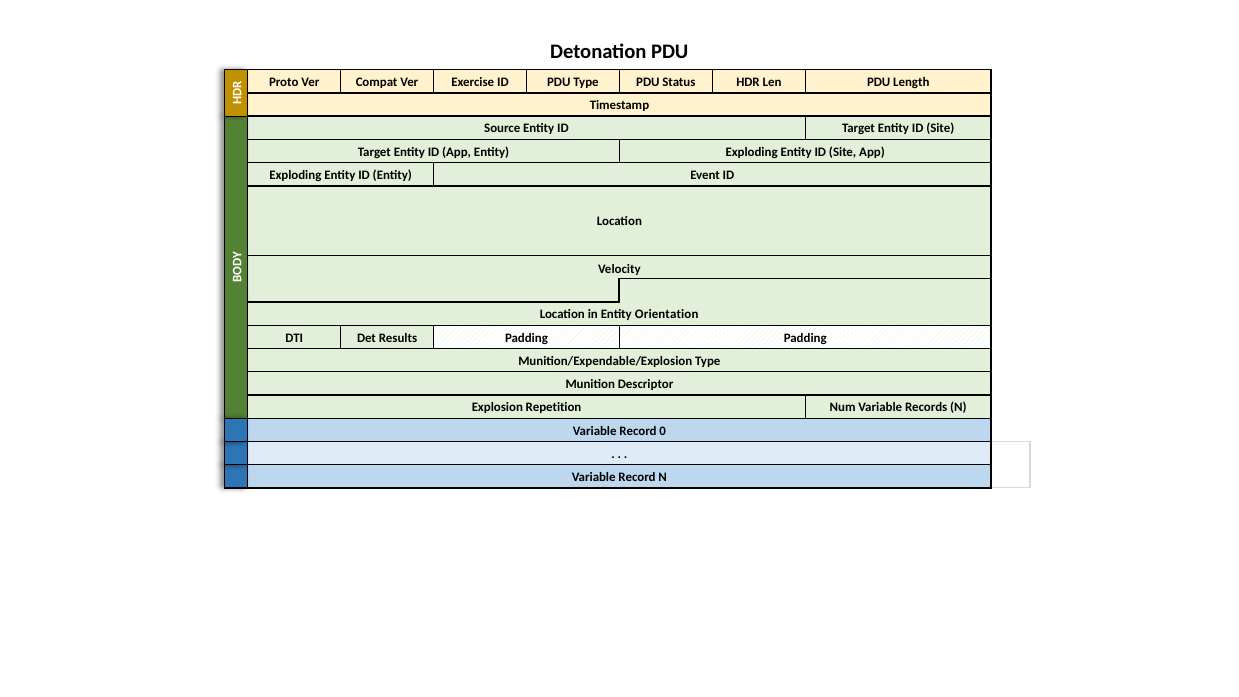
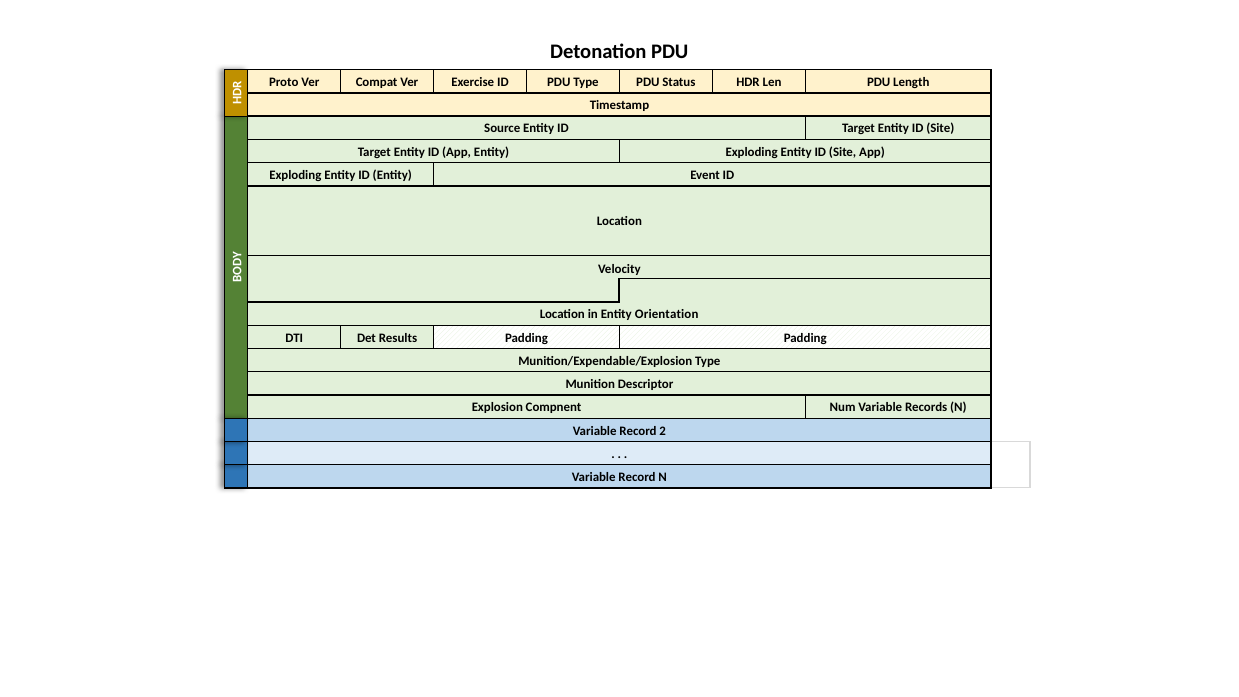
Repetition: Repetition -> Compnent (554, 407)
0: 0 -> 2 (663, 431)
